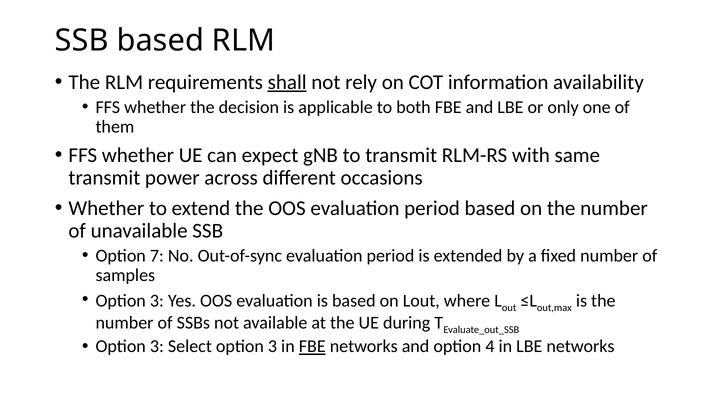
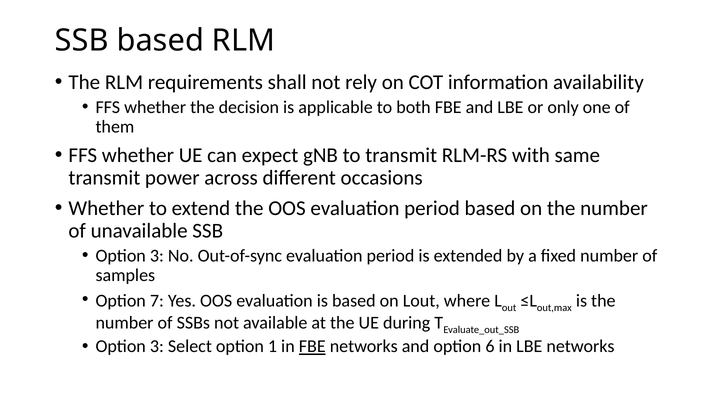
shall underline: present -> none (287, 82)
7: 7 -> 3 (157, 255)
3: 3 -> 7 (157, 300)
Select option 3: 3 -> 1 (273, 346)
4: 4 -> 6 (490, 346)
